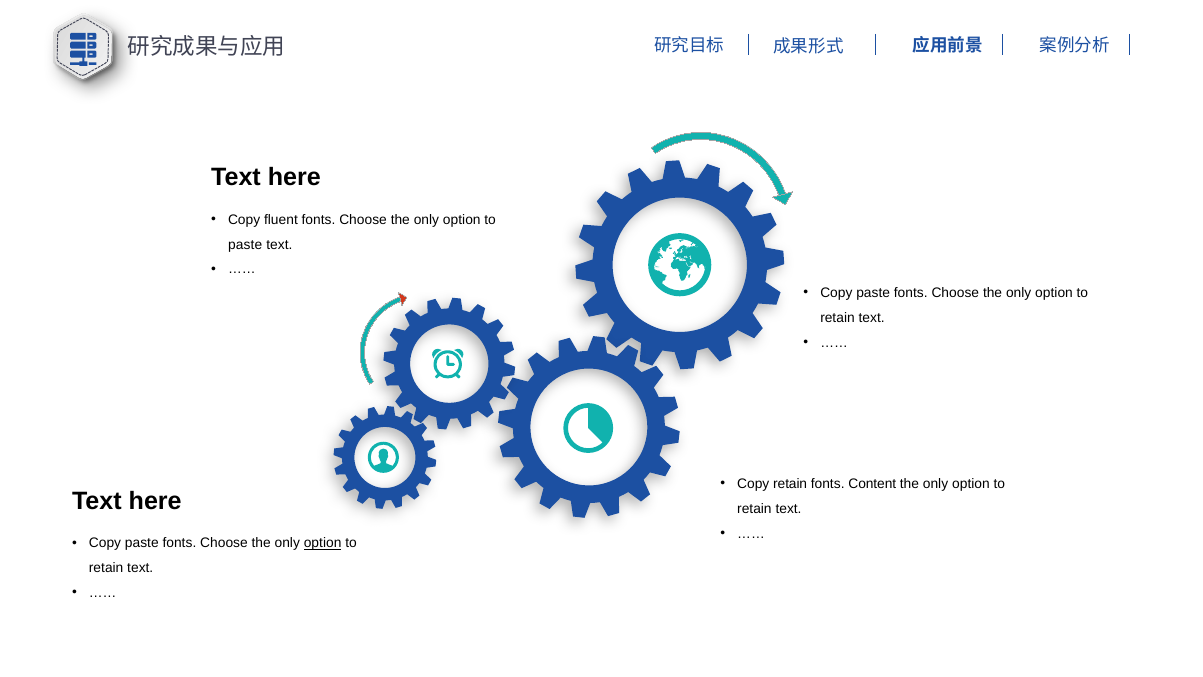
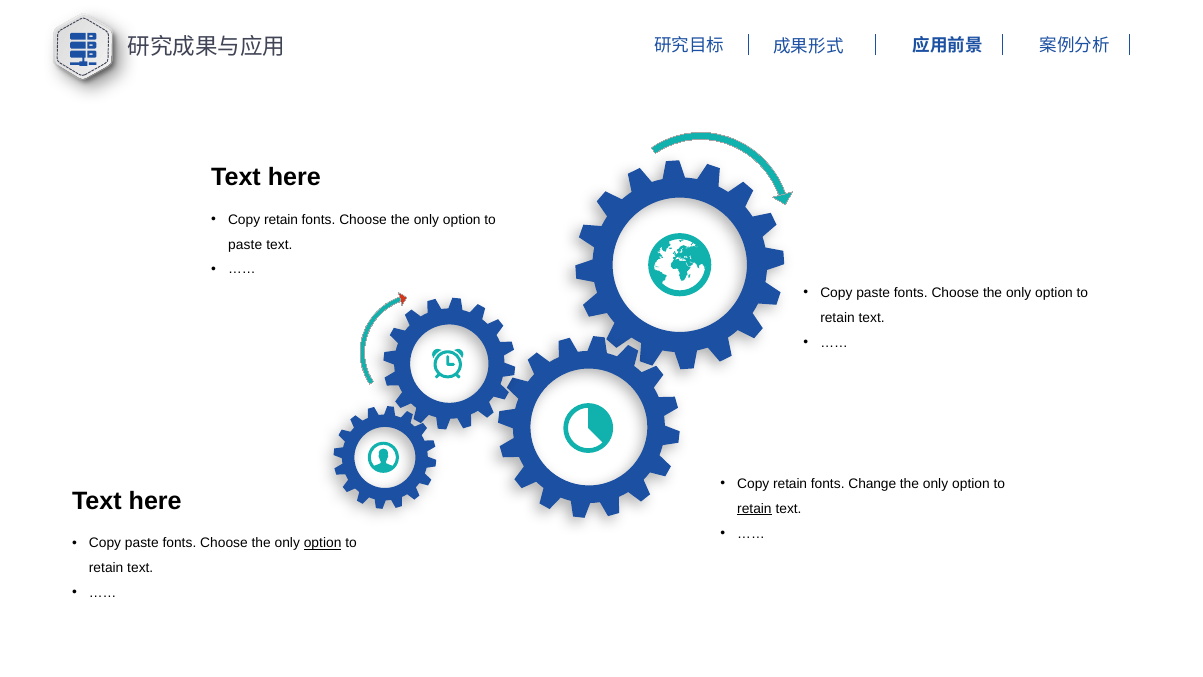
fluent: fluent -> retain (281, 220)
Content: Content -> Change (872, 484)
retain underline: none -> present (754, 509)
